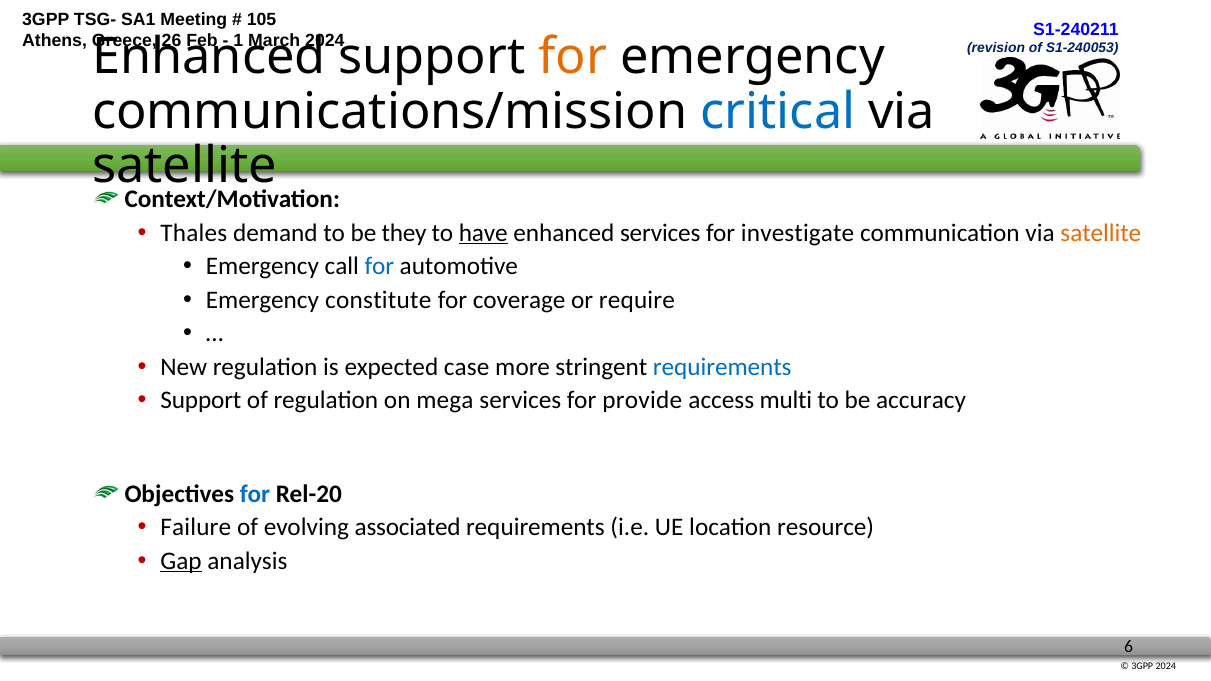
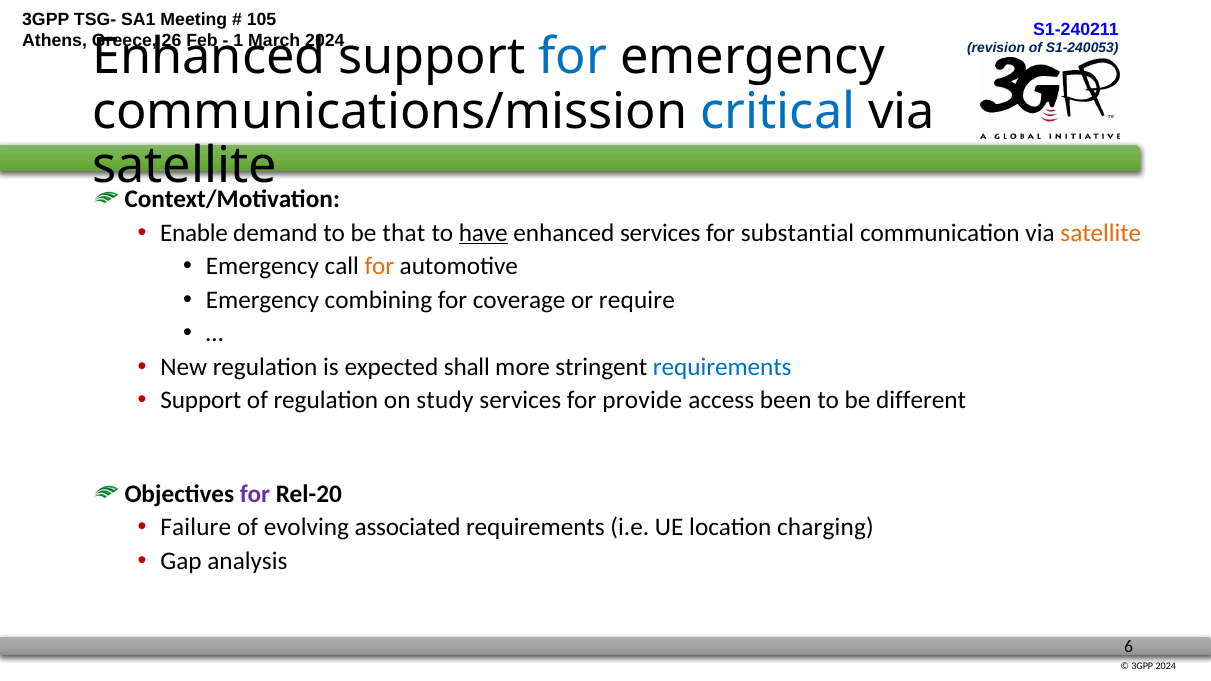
for colour: orange -> blue (573, 57)
Thales: Thales -> Enable (194, 233)
they: they -> that (404, 233)
investigate: investigate -> substantial (798, 233)
for colour: blue -> orange (379, 266)
constitute: constitute -> combining (378, 300)
case: case -> shall (467, 367)
mega: mega -> study (445, 401)
multi: multi -> been (786, 401)
accuracy: accuracy -> different (921, 401)
for colour: blue -> purple (255, 494)
resource: resource -> charging (825, 527)
Gap underline: present -> none (181, 561)
